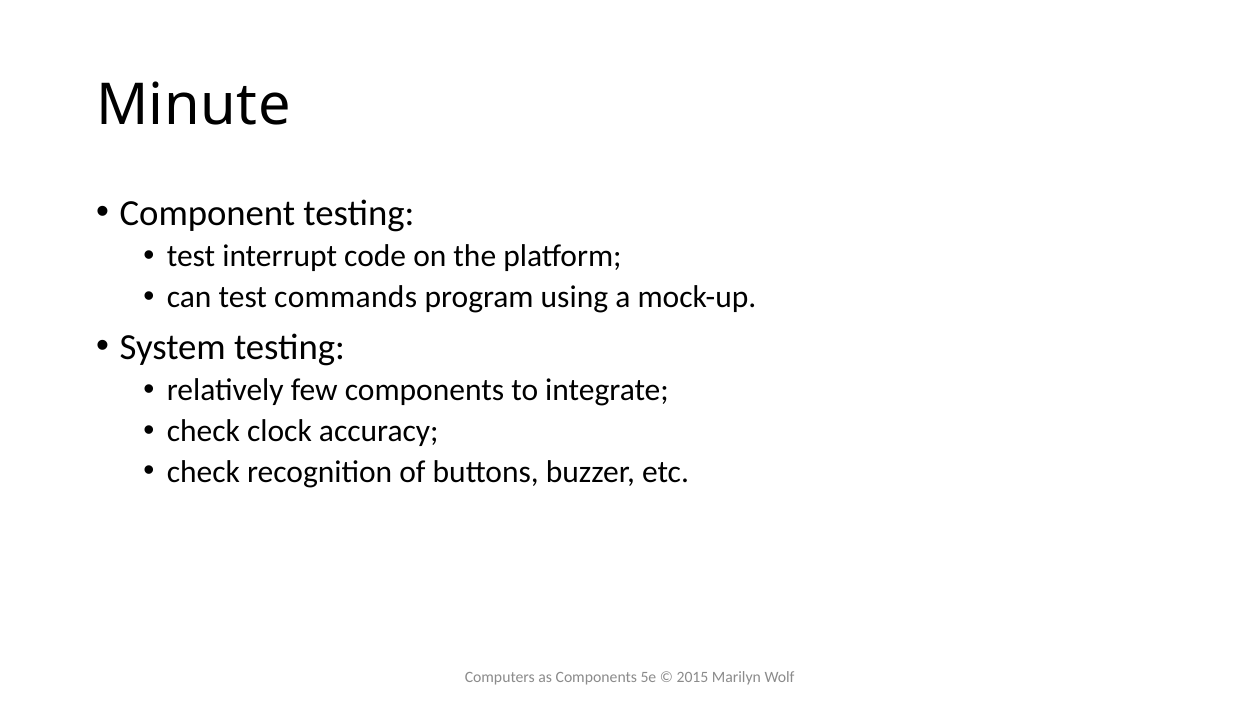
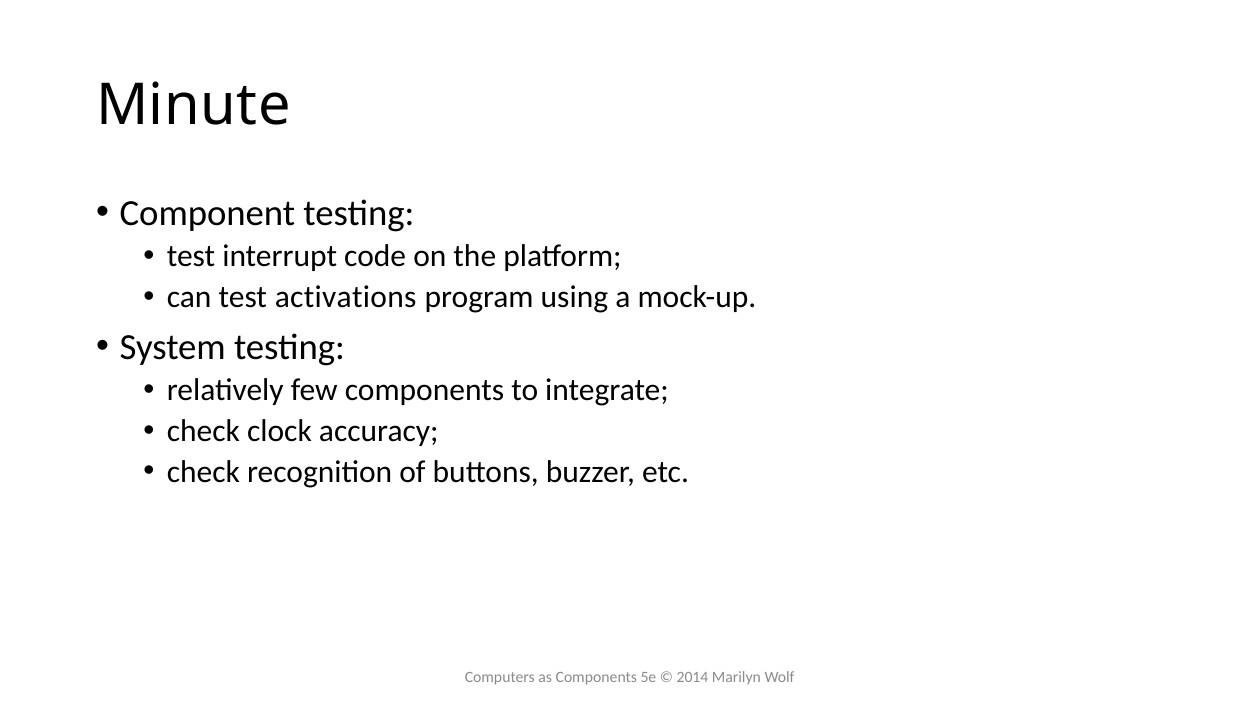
commands: commands -> activations (346, 297)
2015: 2015 -> 2014 (692, 677)
